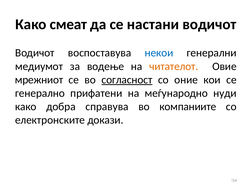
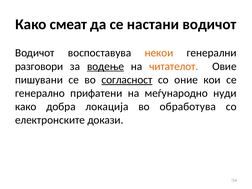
некои colour: blue -> orange (159, 53)
медиумот: медиумот -> разговори (39, 66)
водење underline: none -> present (106, 66)
мрежниот: мрежниот -> пишувани (39, 80)
справува: справува -> локација (107, 107)
компаниите: компаниите -> обработува (188, 107)
